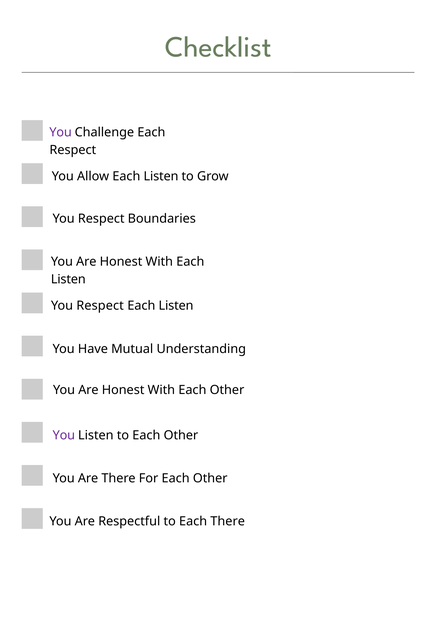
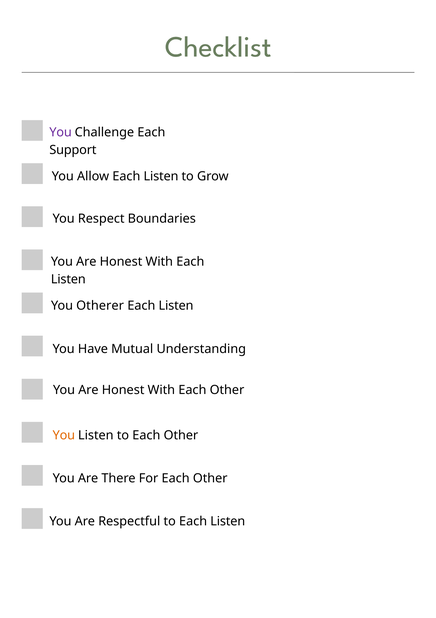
Respect: Respect -> Support (73, 150)
Respect: Respect -> Otherer (100, 305)
You colour: purple -> orange (64, 434)
to Each There: There -> Listen (228, 521)
